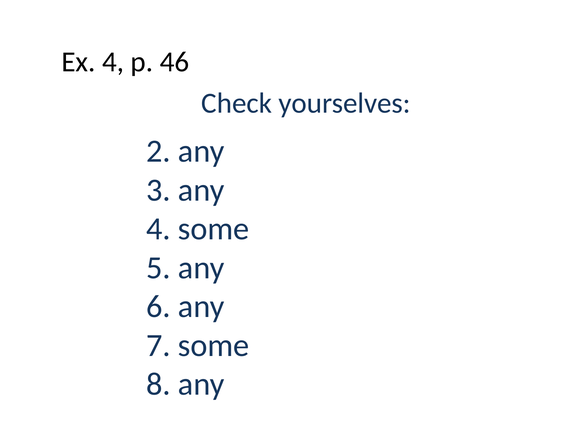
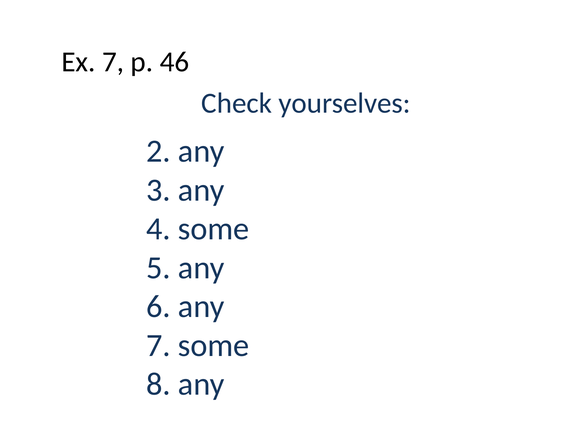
Ex 4: 4 -> 7 (113, 62)
